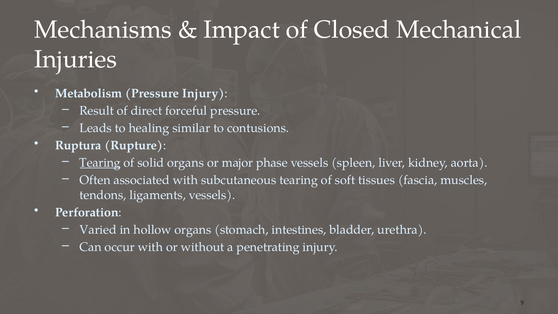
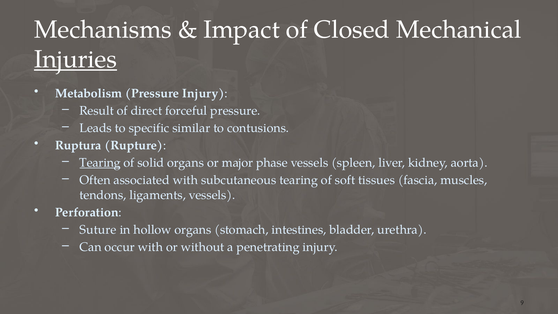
Injuries underline: none -> present (76, 59)
healing: healing -> specific (149, 128)
Varied: Varied -> Suture (98, 230)
